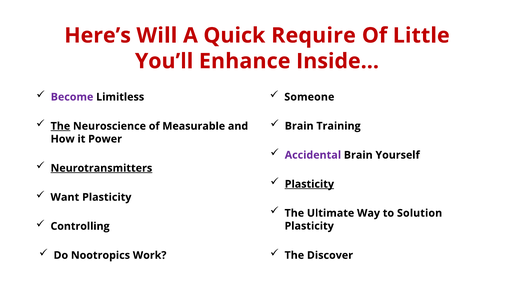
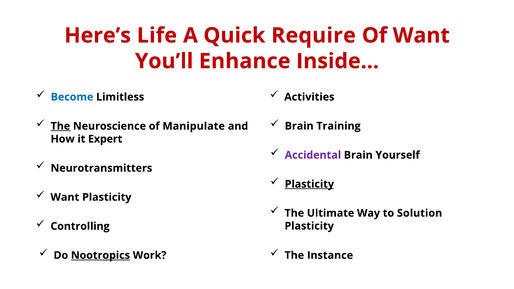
Will: Will -> Life (157, 36)
Of Little: Little -> Want (421, 36)
Become colour: purple -> blue (72, 97)
Someone: Someone -> Activities (309, 97)
Measurable: Measurable -> Manipulate (194, 126)
Power: Power -> Expert (105, 139)
Neurotransmitters underline: present -> none (101, 168)
Nootropics underline: none -> present (100, 255)
Discover: Discover -> Instance (330, 255)
